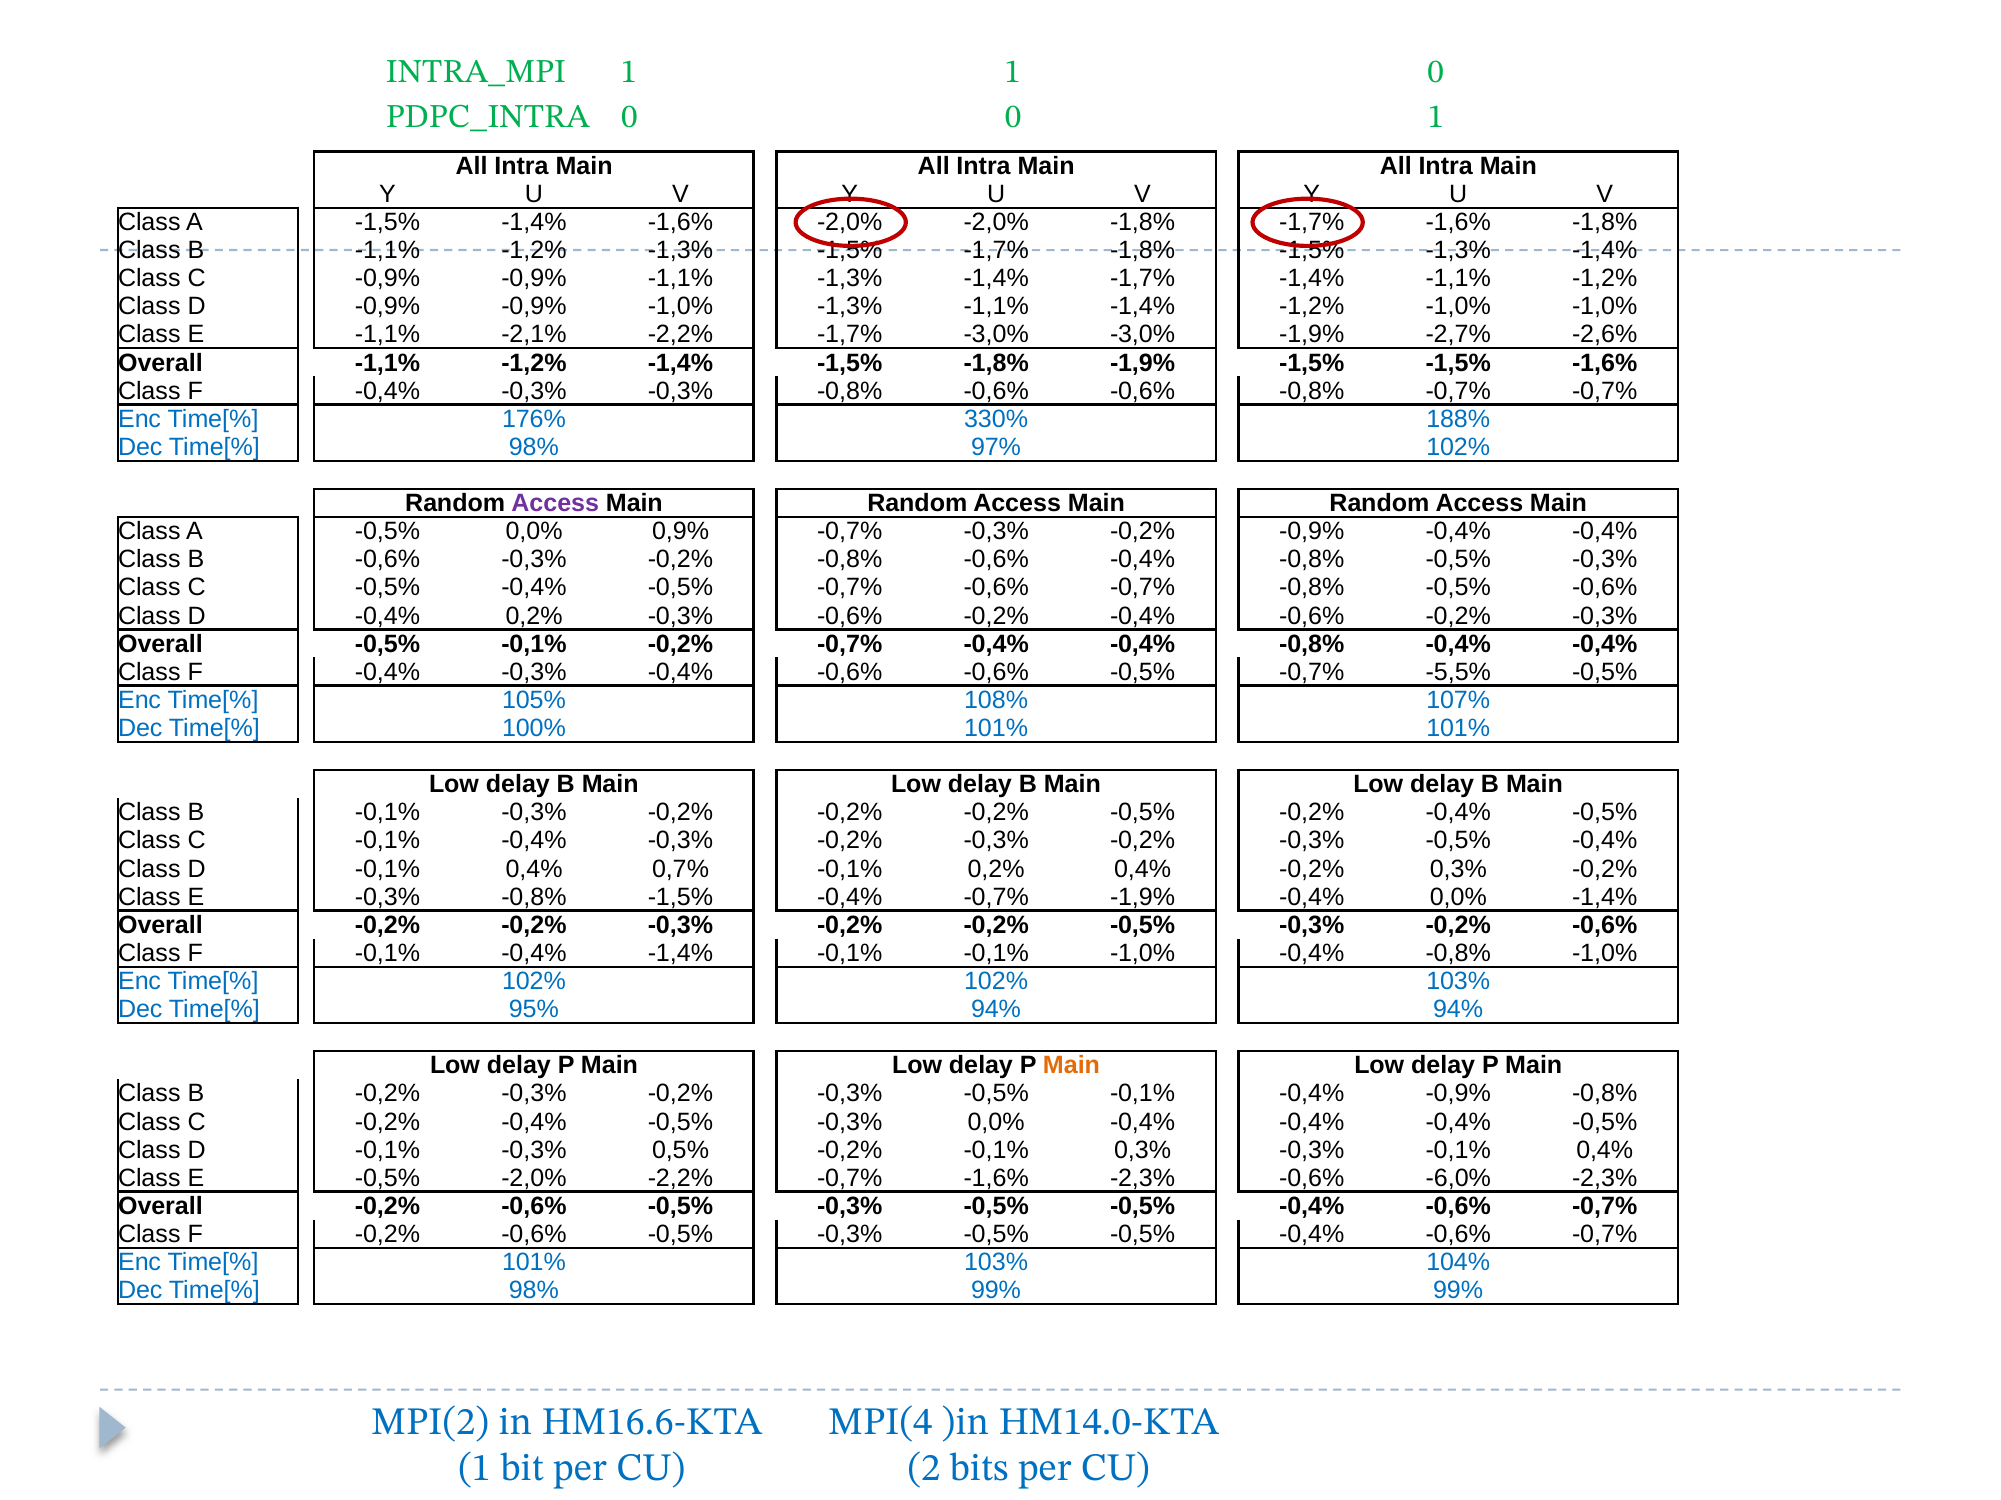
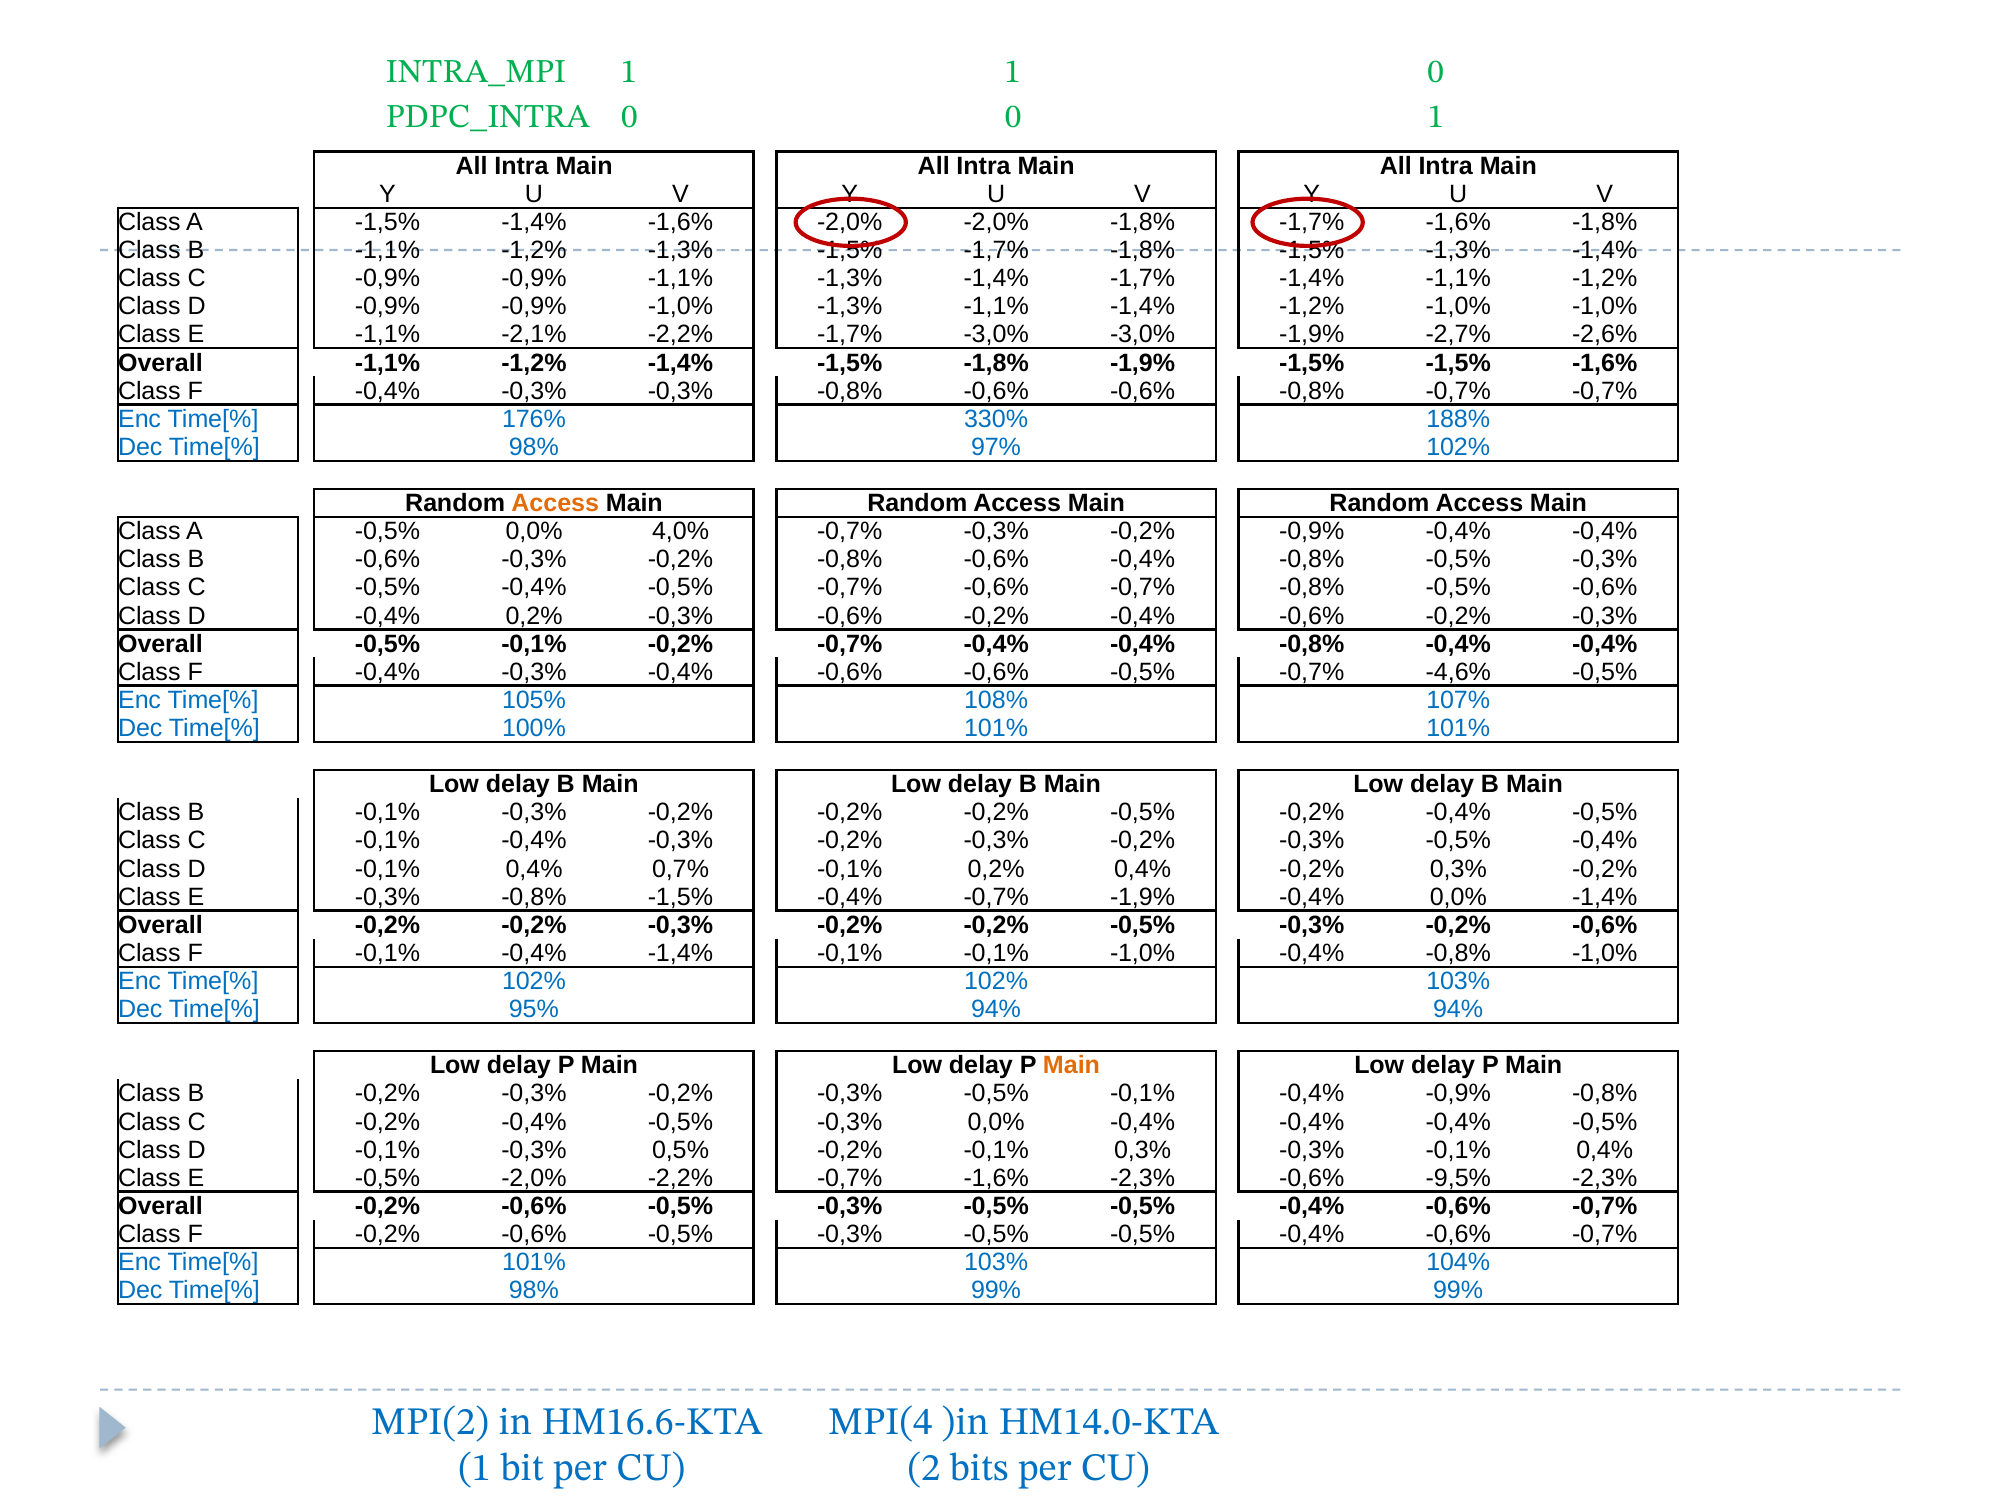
Access colour: purple -> orange (555, 504)
0,9%: 0,9% -> 4,0% (681, 532)
-5,5%: -5,5% -> -4,6% (1458, 672)
-6,0%: -6,0% -> -9,5% (1458, 1179)
